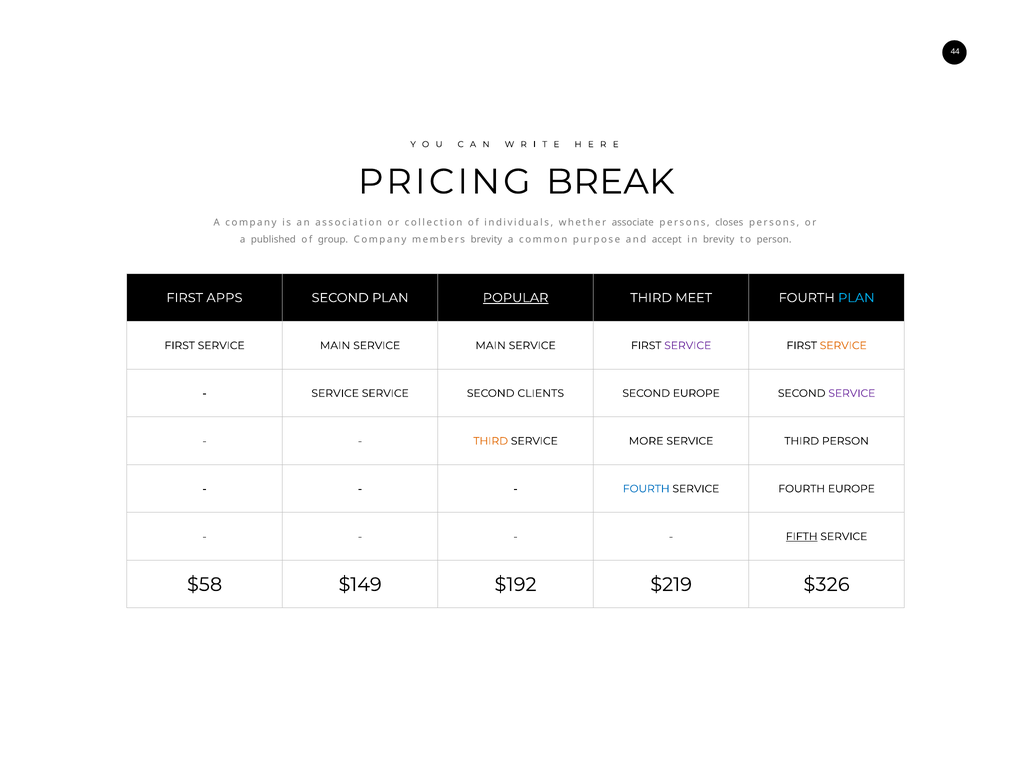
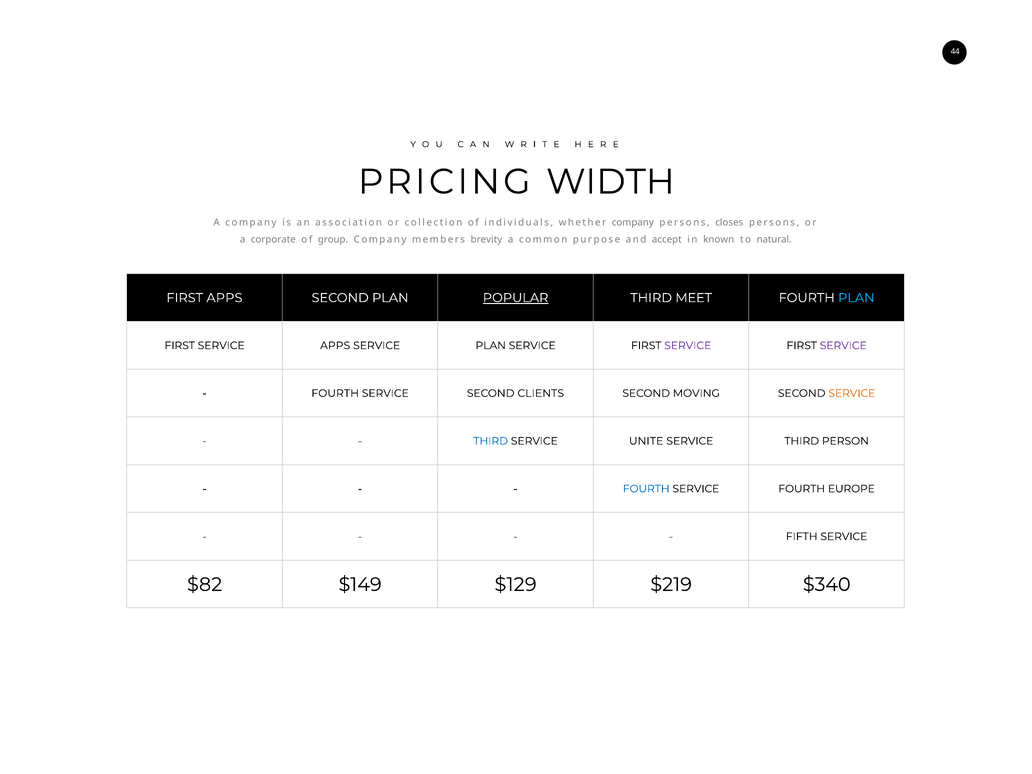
BREAK: BREAK -> WIDTH (610, 182)
whether associate: associate -> company (633, 222)
published: published -> corporate (273, 240)
in brevity: brevity -> known (719, 240)
to person: person -> natural (774, 240)
FIRST SERVICE MAIN: MAIN -> APPS (335, 346)
MAIN: MAIN -> PLAN (491, 346)
SERVICE colour: orange -> purple (843, 346)
SERVICE: SERVICE -> FOURTH (335, 393)
SECOND EUROPE: EUROPE -> MOVING (696, 393)
SERVICE colour: purple -> orange (852, 393)
THIRD colour: orange -> blue (491, 441)
MORE: MORE -> UNITE (646, 441)
FIFTH underline: present -> none (802, 537)
$58: $58 -> $82 (205, 585)
$192: $192 -> $129 (516, 585)
$326: $326 -> $340 (827, 585)
